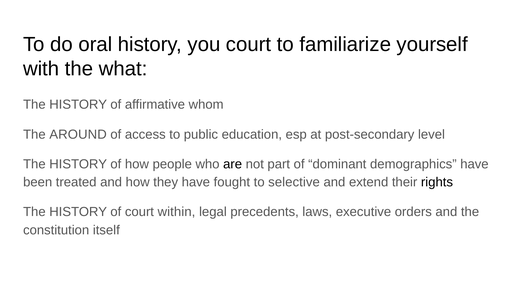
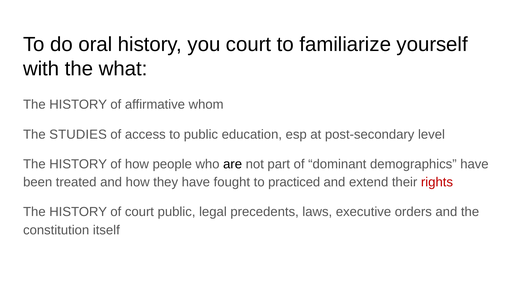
AROUND: AROUND -> STUDIES (78, 134)
selective: selective -> practiced (294, 182)
rights colour: black -> red (437, 182)
court within: within -> public (177, 212)
